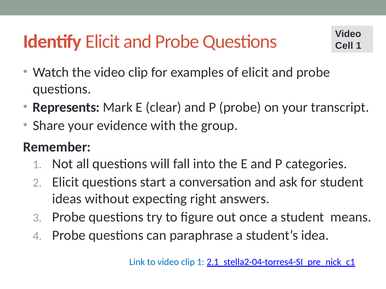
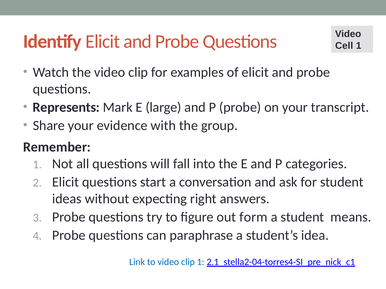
clear: clear -> large (164, 107)
once: once -> form (253, 217)
